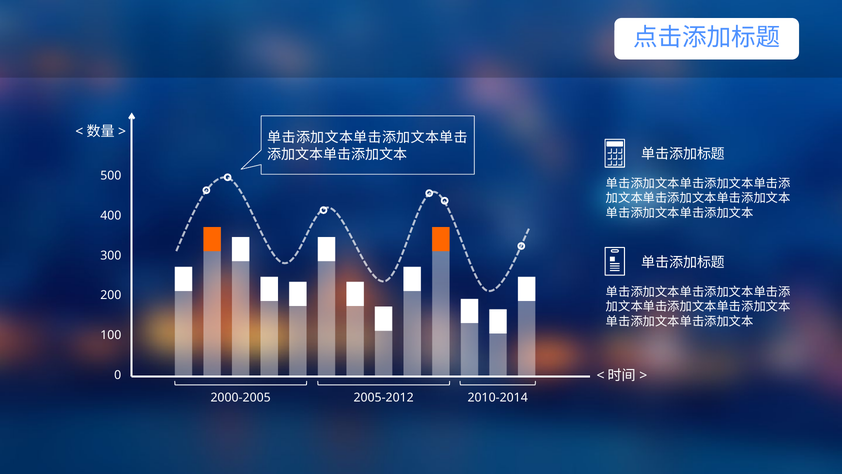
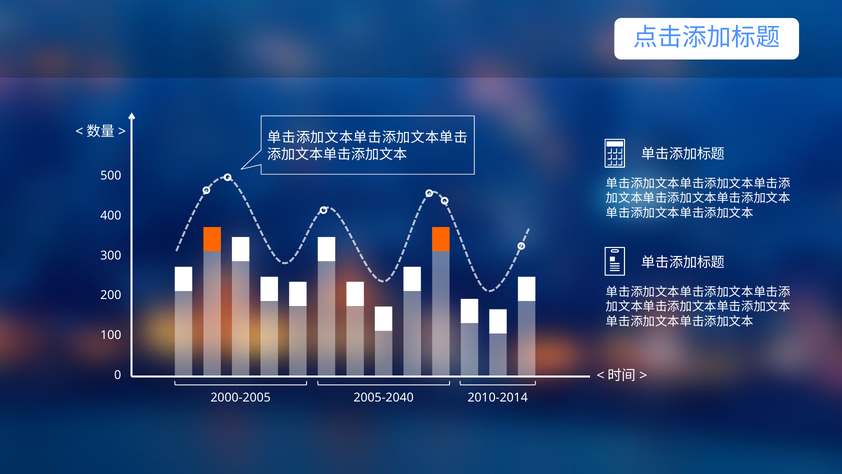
2005-2012: 2005-2012 -> 2005-2040 (384, 397)
